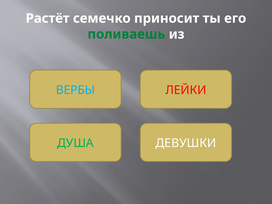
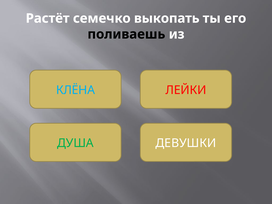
приносит: приносит -> выкопать (167, 18)
поливаешь colour: green -> black (126, 34)
ВЕРБЫ: ВЕРБЫ -> КЛЁНА (75, 90)
